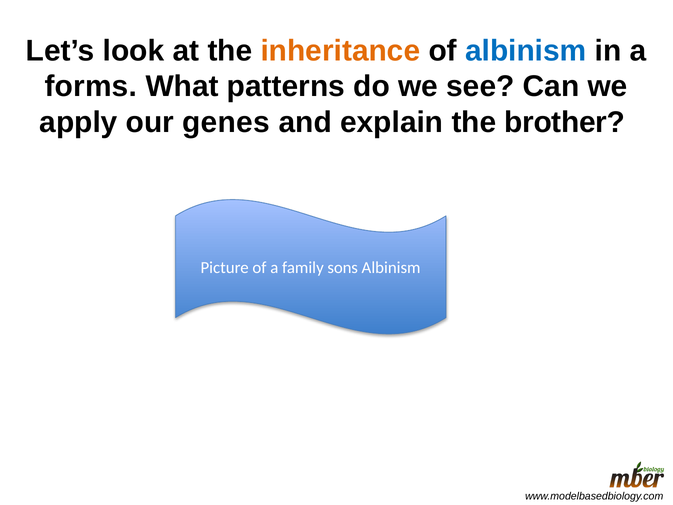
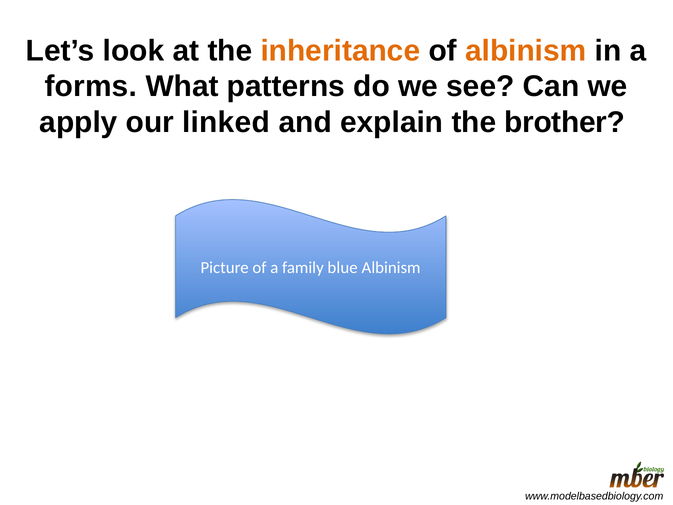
albinism colour: blue -> orange (526, 51)
genes: genes -> linked (226, 122)
sons: sons -> blue (343, 268)
